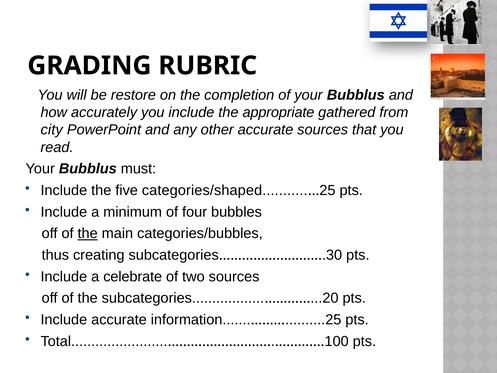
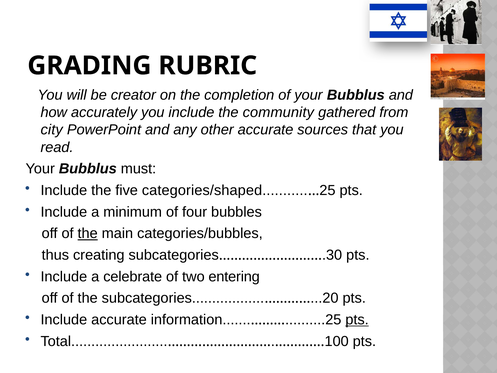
restore: restore -> creator (133, 95)
appropriate: appropriate -> community (278, 112)
two sources: sources -> entering (234, 276)
pts underline: none -> present (357, 320)
